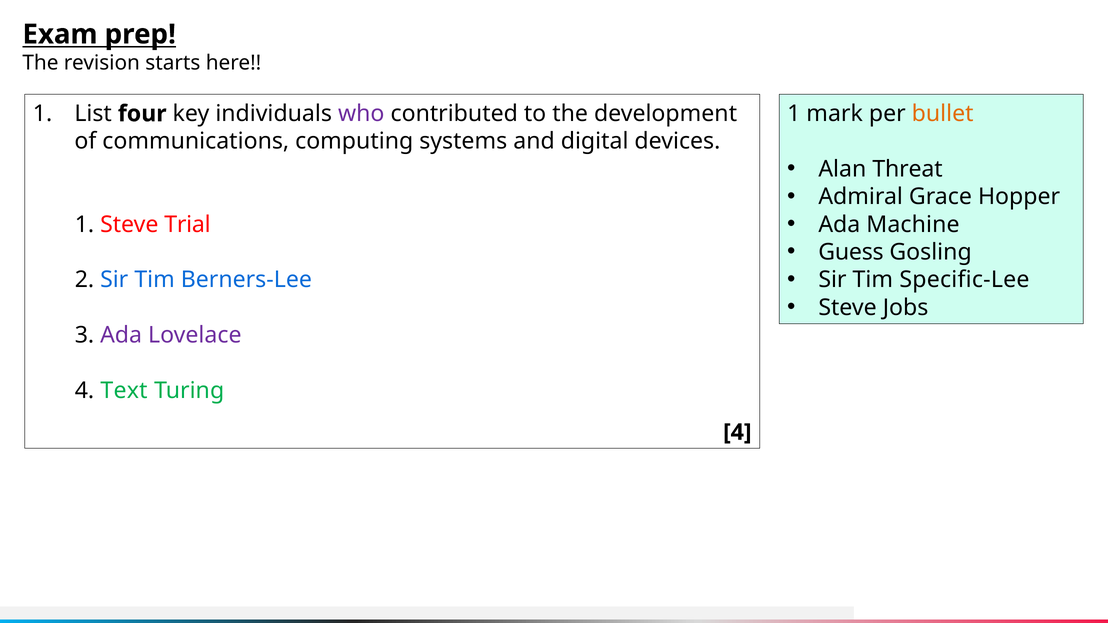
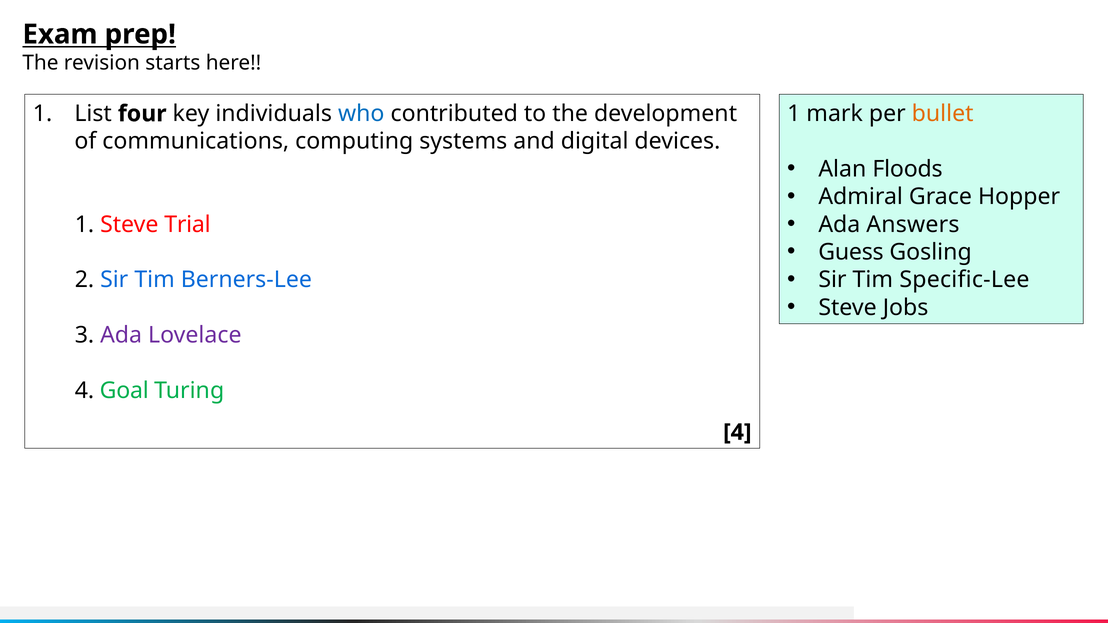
who colour: purple -> blue (361, 114)
Threat: Threat -> Floods (908, 169)
Machine: Machine -> Answers (913, 225)
Text: Text -> Goal (124, 391)
